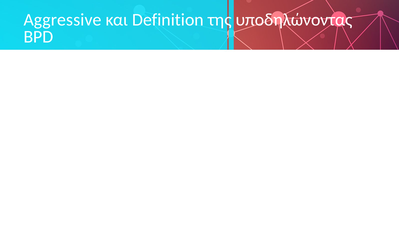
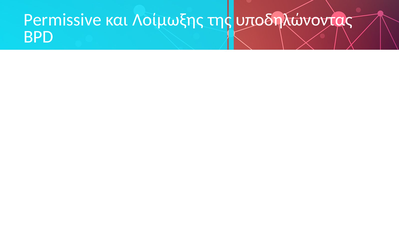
Aggressive: Aggressive -> Permissive (63, 20)
Definition: Definition -> Λοίμωξης (168, 20)
